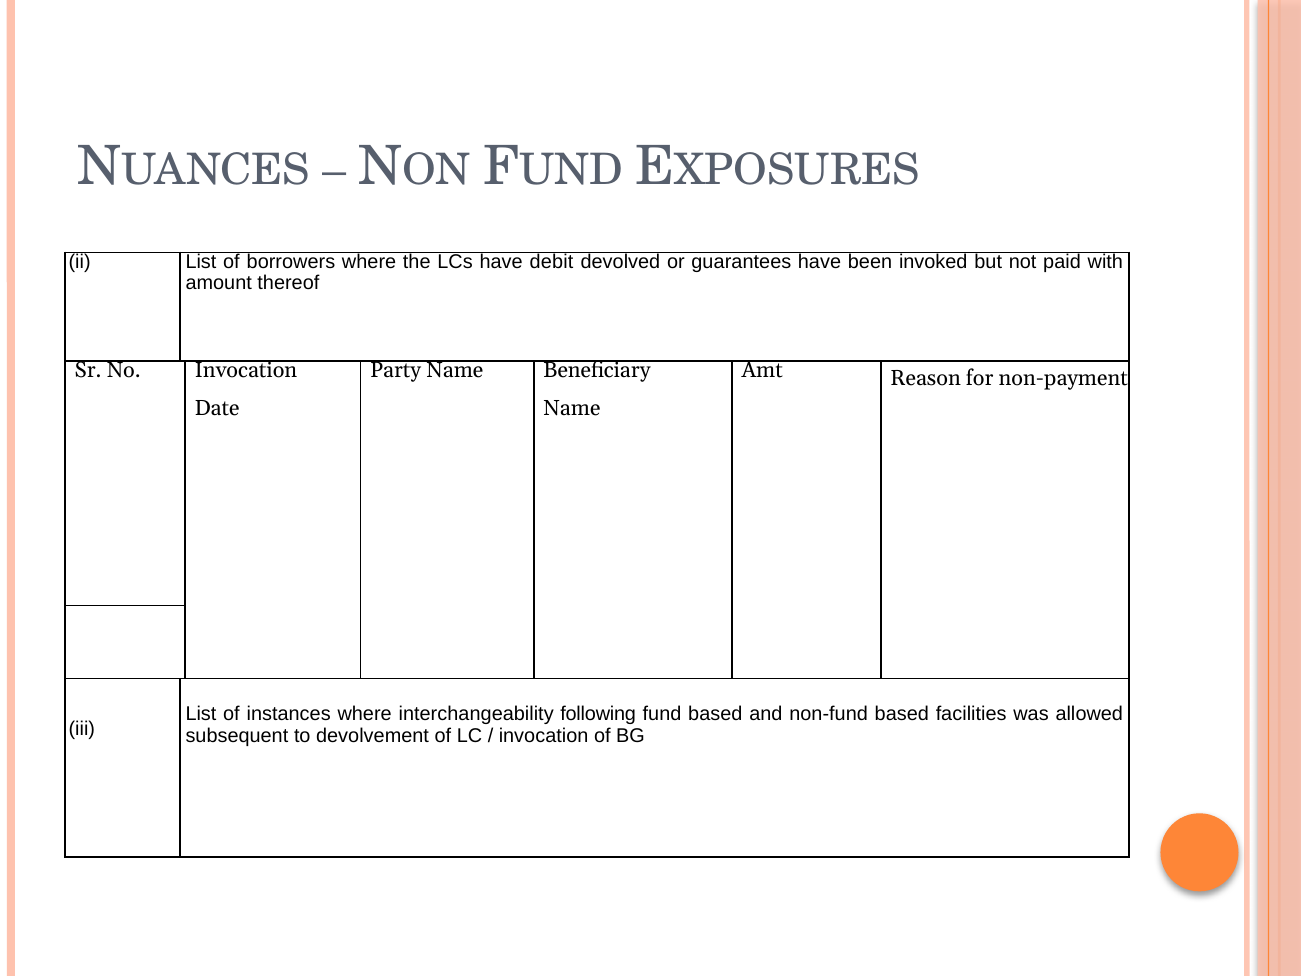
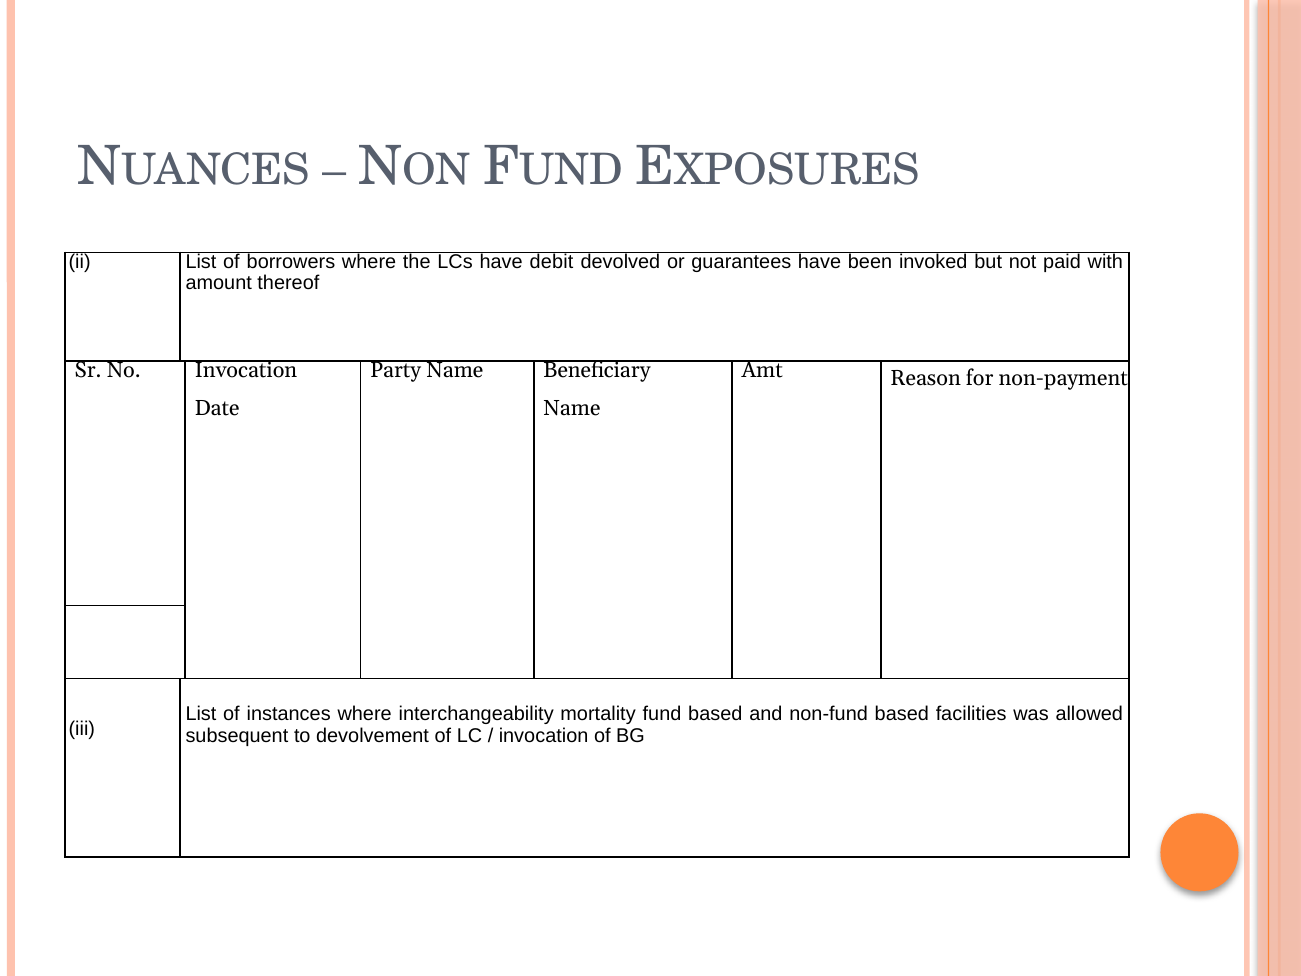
following: following -> mortality (598, 714)
